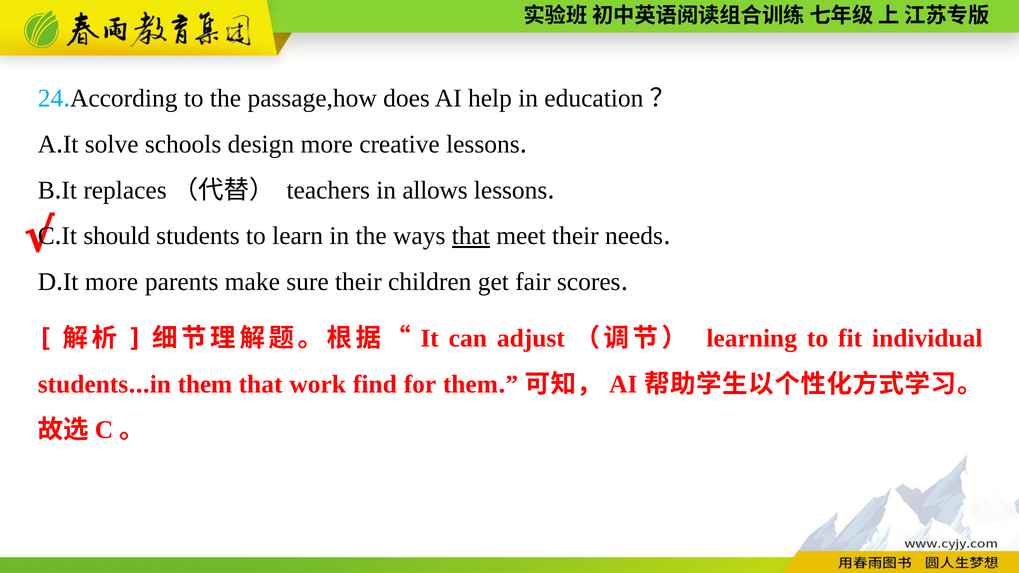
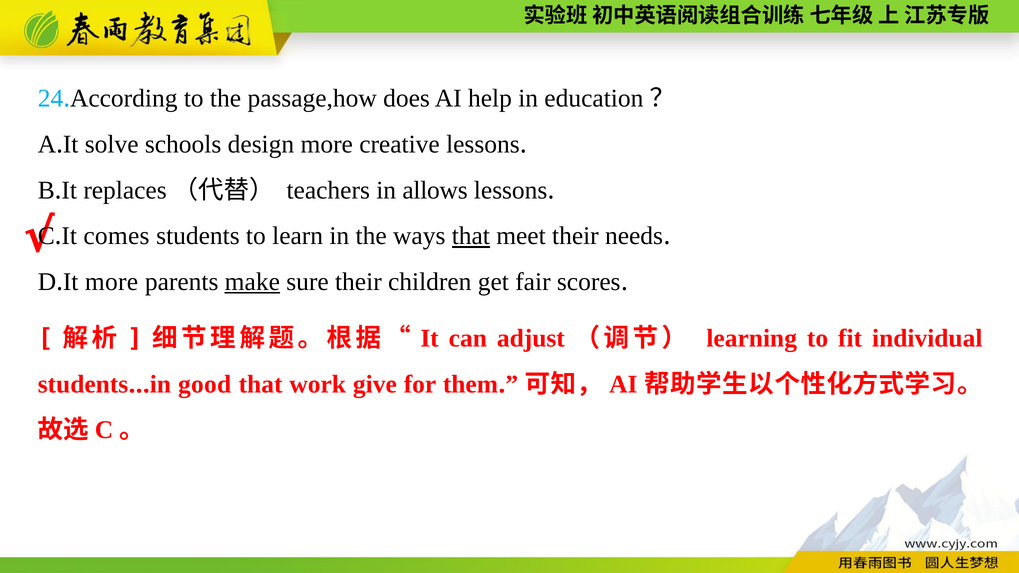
should: should -> comes (116, 236)
make underline: none -> present (252, 282)
in them: them -> good (205, 384)
find: find -> give (375, 384)
